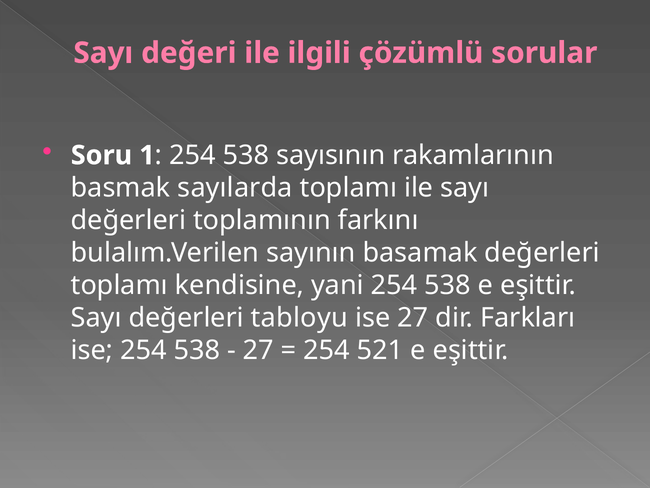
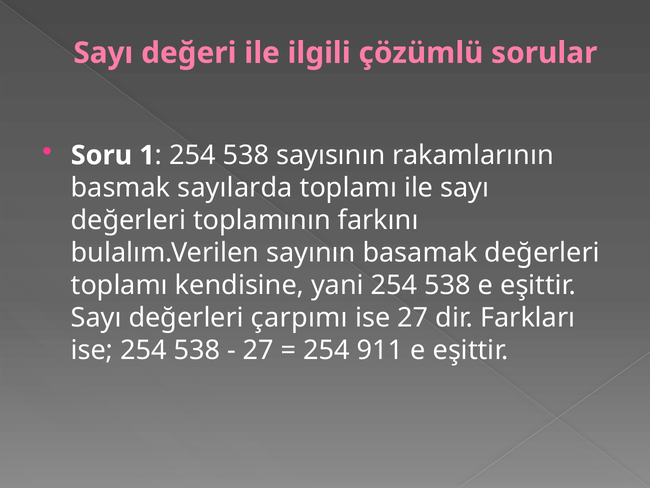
tabloyu: tabloyu -> çarpımı (299, 318)
521: 521 -> 911 (380, 350)
